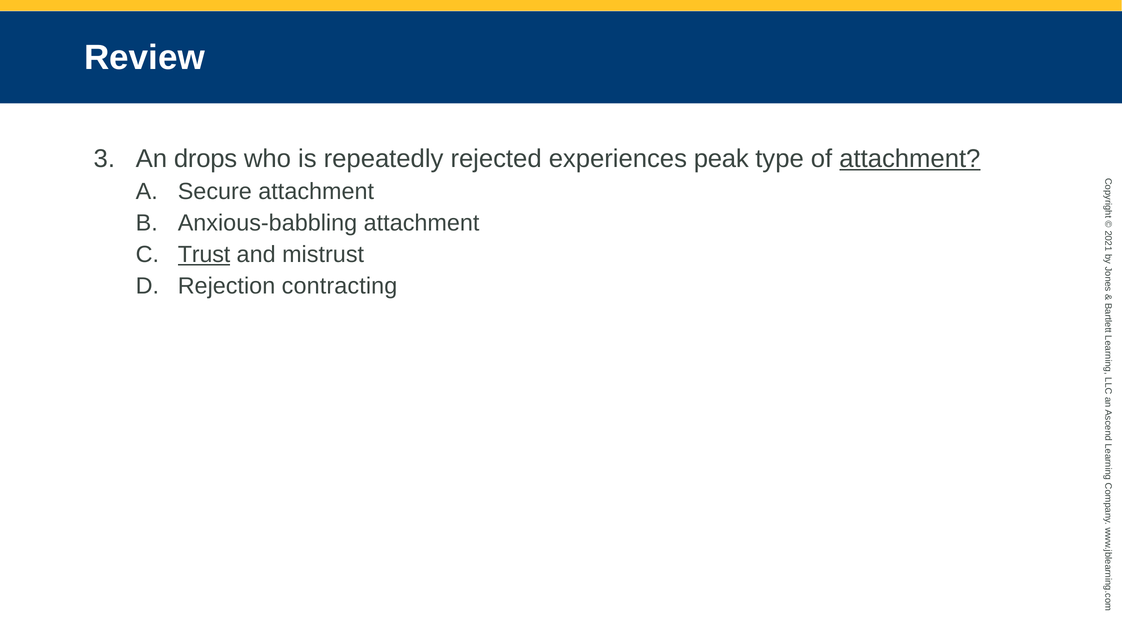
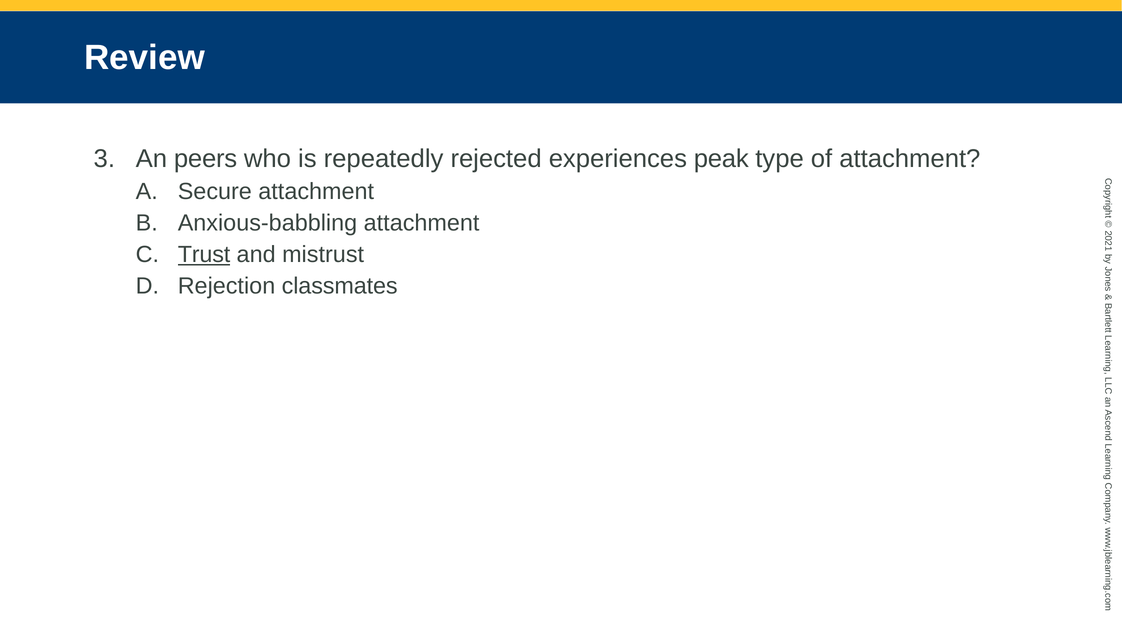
drops: drops -> peers (206, 159)
attachment underline: present -> none (910, 159)
contracting: contracting -> classmates (340, 286)
